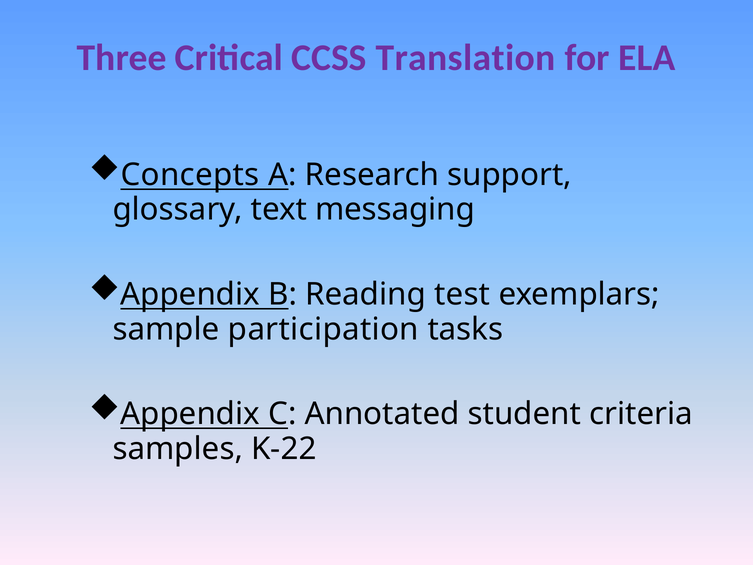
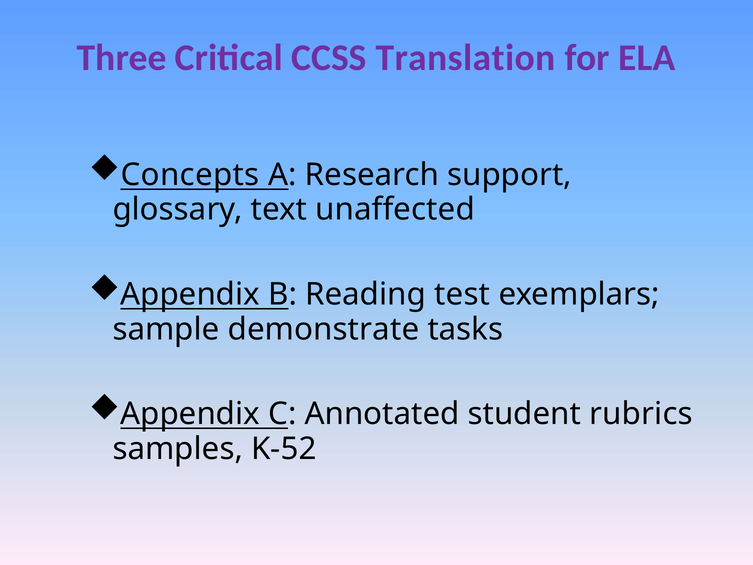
messaging: messaging -> unaffected (395, 210)
participation: participation -> demonstrate (323, 329)
criteria: criteria -> rubrics (641, 414)
K-22: K-22 -> K-52 (284, 449)
